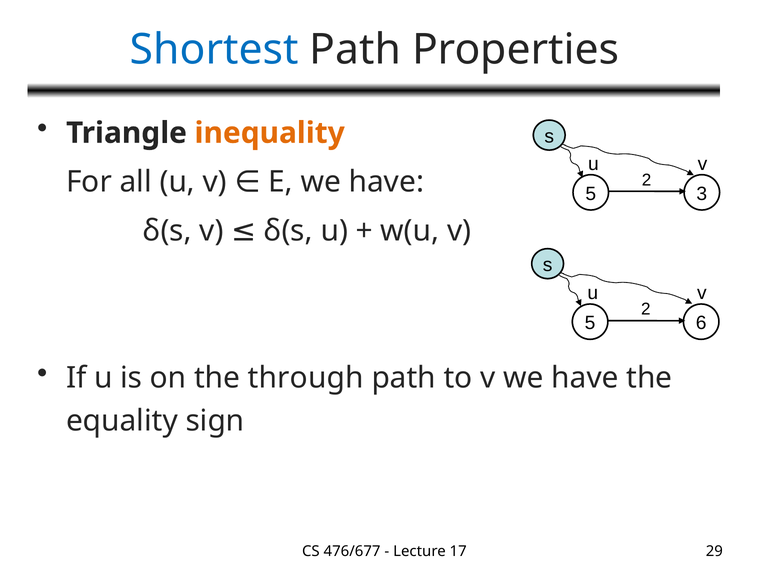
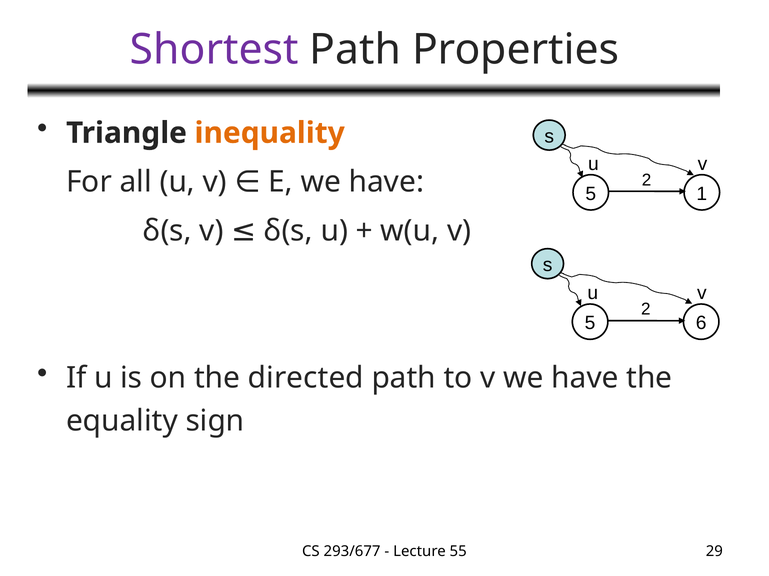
Shortest colour: blue -> purple (214, 50)
3: 3 -> 1 (702, 194)
through: through -> directed (306, 379)
476/677: 476/677 -> 293/677 (352, 552)
17: 17 -> 55 (458, 552)
